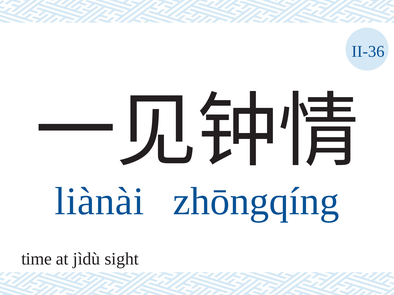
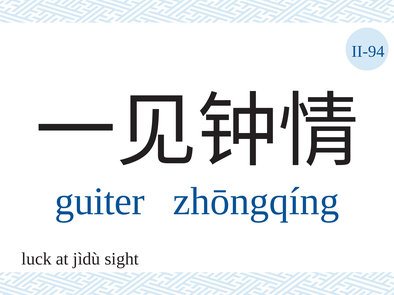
II-36: II-36 -> II-94 (368, 52)
liànài: liànài -> guiter (100, 202)
time: time -> luck (37, 259)
